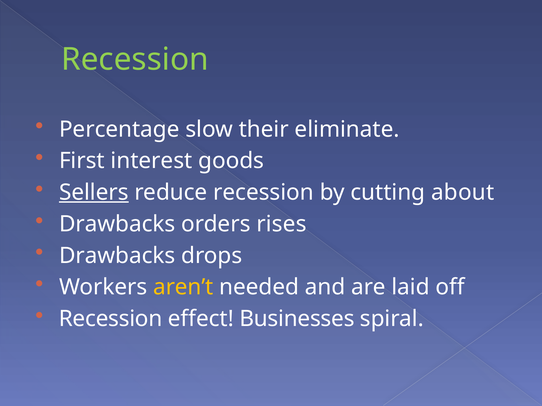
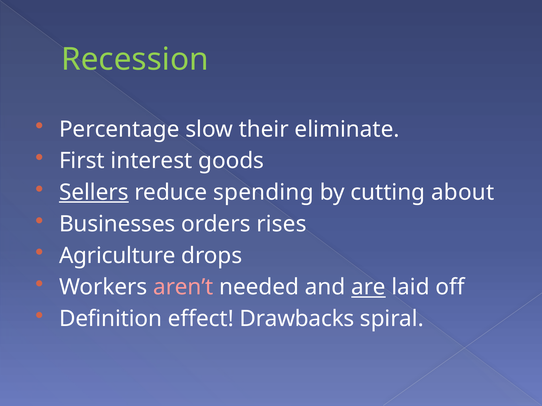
reduce recession: recession -> spending (263, 193)
Drawbacks: Drawbacks -> Businesses (117, 224)
Drawbacks: Drawbacks -> Agriculture (117, 256)
aren’t colour: yellow -> pink (183, 288)
are underline: none -> present (368, 288)
Recession: Recession -> Definition (110, 319)
Businesses: Businesses -> Drawbacks (297, 319)
